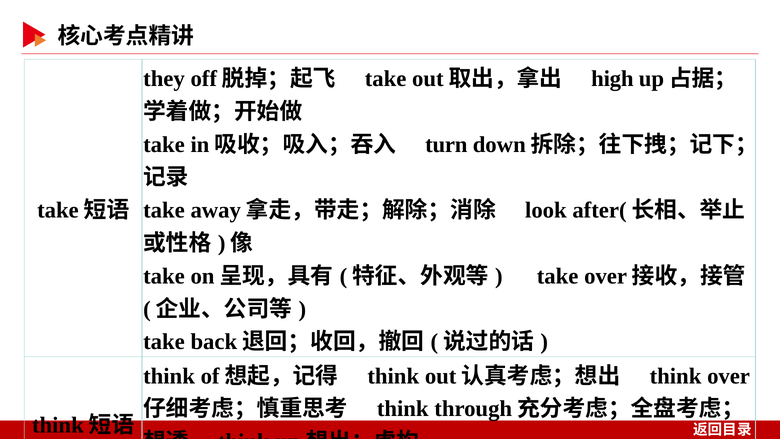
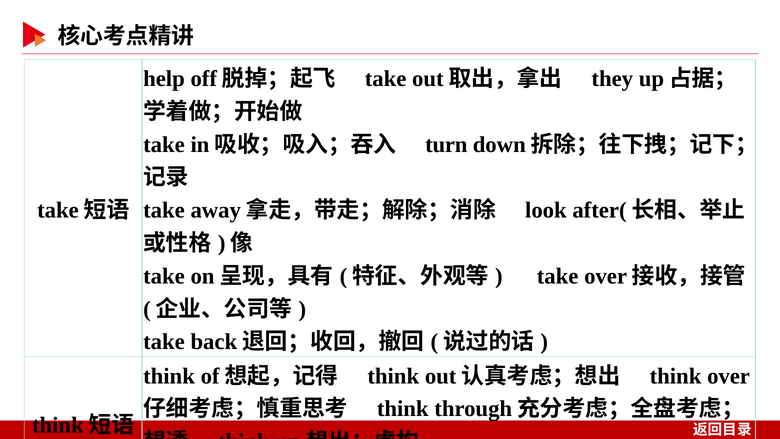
they: they -> help (164, 79)
high: high -> they (612, 79)
